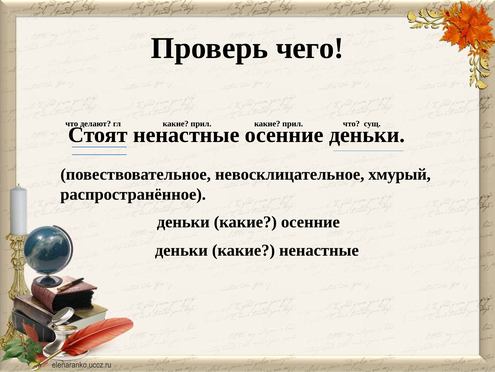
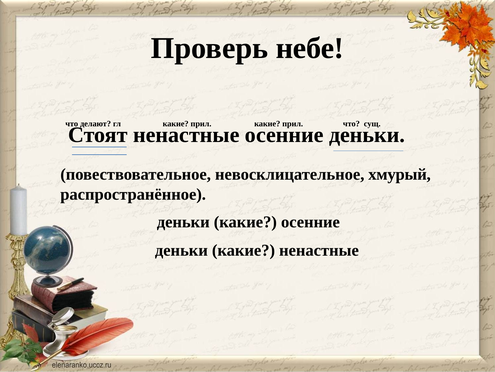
чего: чего -> небе (310, 48)
